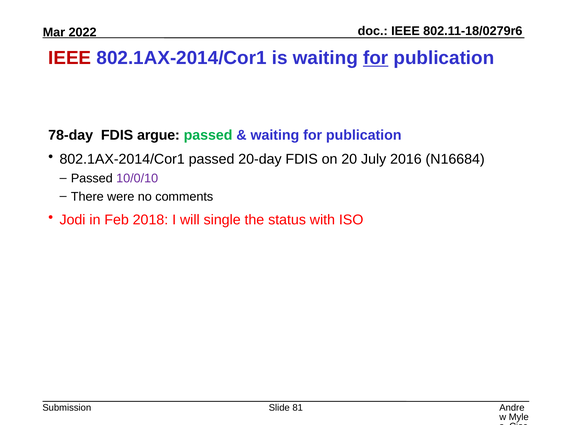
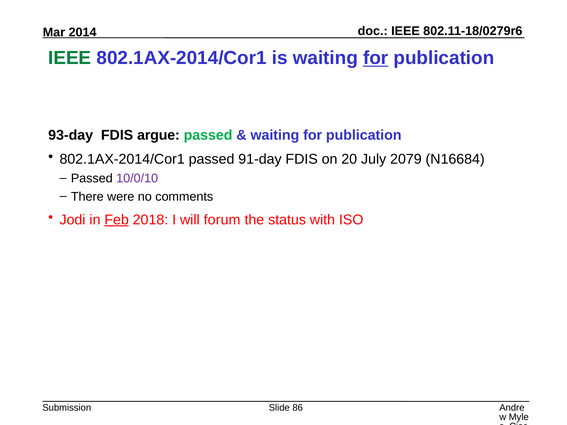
2022: 2022 -> 2014 (83, 32)
IEEE colour: red -> green (70, 58)
78-day: 78-day -> 93-day (71, 135)
20-day: 20-day -> 91-day (260, 159)
2016: 2016 -> 2079 (406, 159)
Feb underline: none -> present (117, 220)
single: single -> forum (222, 220)
81: 81 -> 86 (298, 408)
